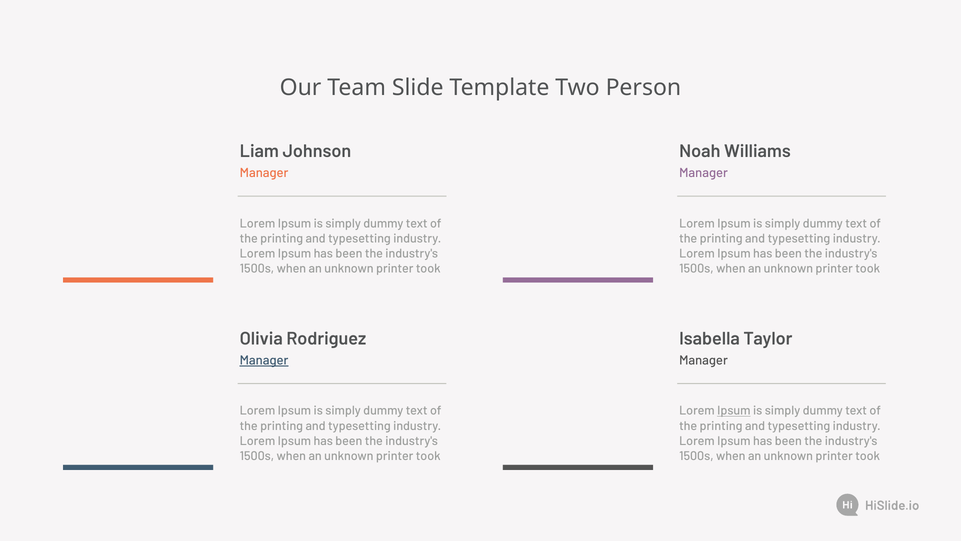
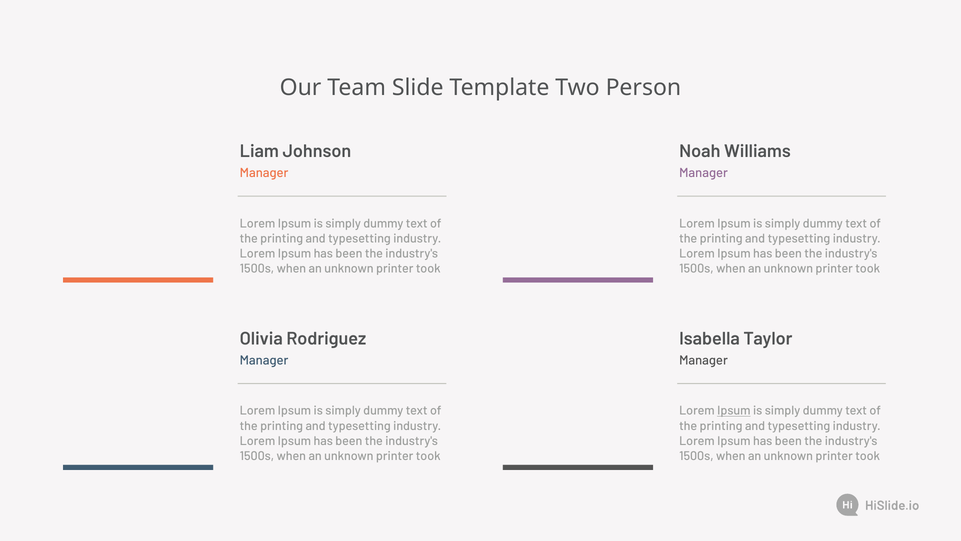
Manager underline: present -> none (264, 360)
